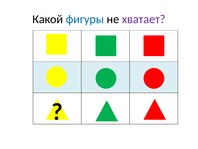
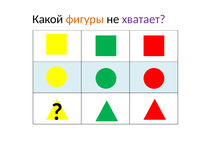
фигуры colour: blue -> orange (85, 19)
